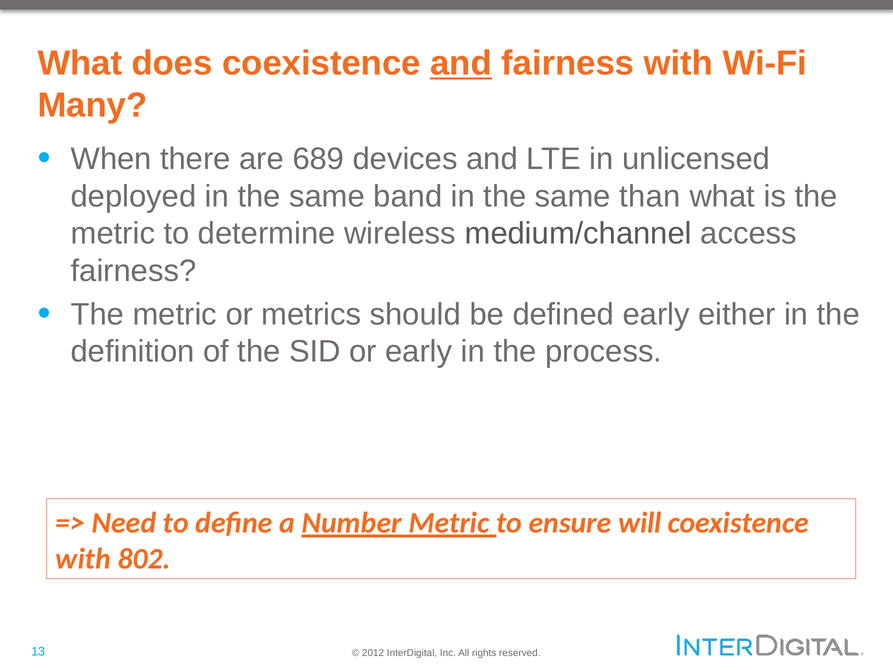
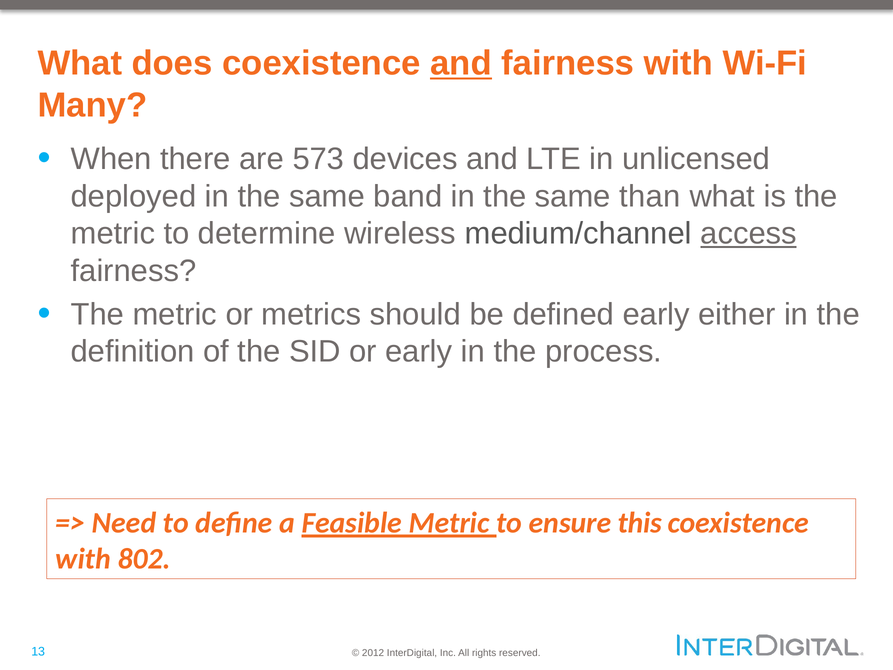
689: 689 -> 573 (318, 159)
access underline: none -> present (749, 234)
Number: Number -> Feasible (352, 523)
will: will -> this (640, 523)
